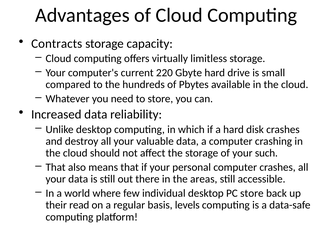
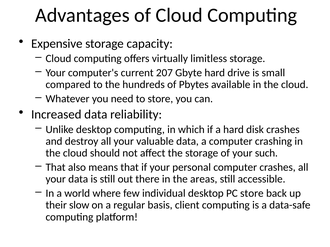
Contracts: Contracts -> Expensive (57, 44)
220: 220 -> 207 (164, 73)
read: read -> slow (79, 206)
levels: levels -> client (187, 206)
